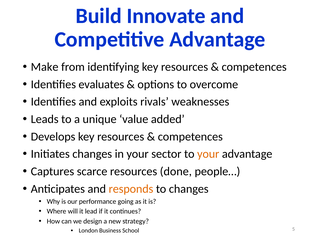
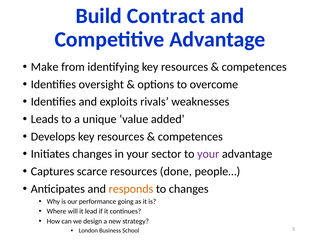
Innovate: Innovate -> Contract (166, 16)
evaluates: evaluates -> oversight (101, 84)
your colour: orange -> purple (208, 154)
